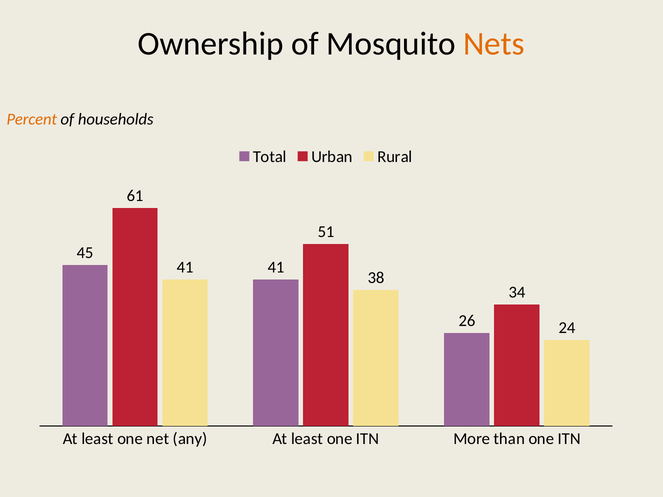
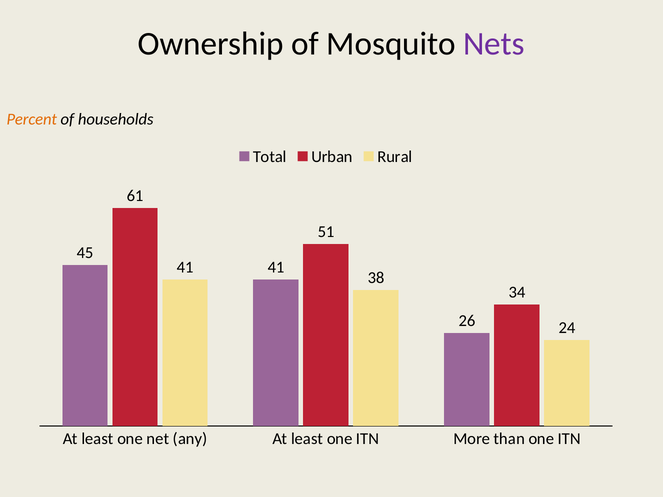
Nets colour: orange -> purple (494, 44)
